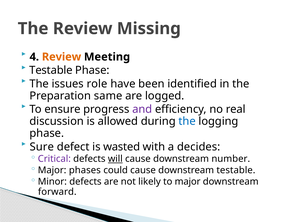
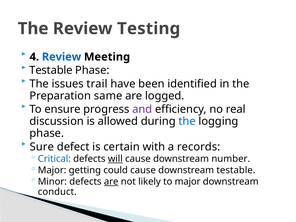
Missing: Missing -> Testing (149, 29)
Review colour: orange -> blue (62, 57)
role: role -> trail (97, 84)
wasted: wasted -> certain (122, 147)
decides: decides -> records (199, 147)
Critical colour: purple -> blue (54, 159)
phases: phases -> getting (85, 170)
are underline: none -> present (111, 182)
forward: forward -> conduct (57, 192)
